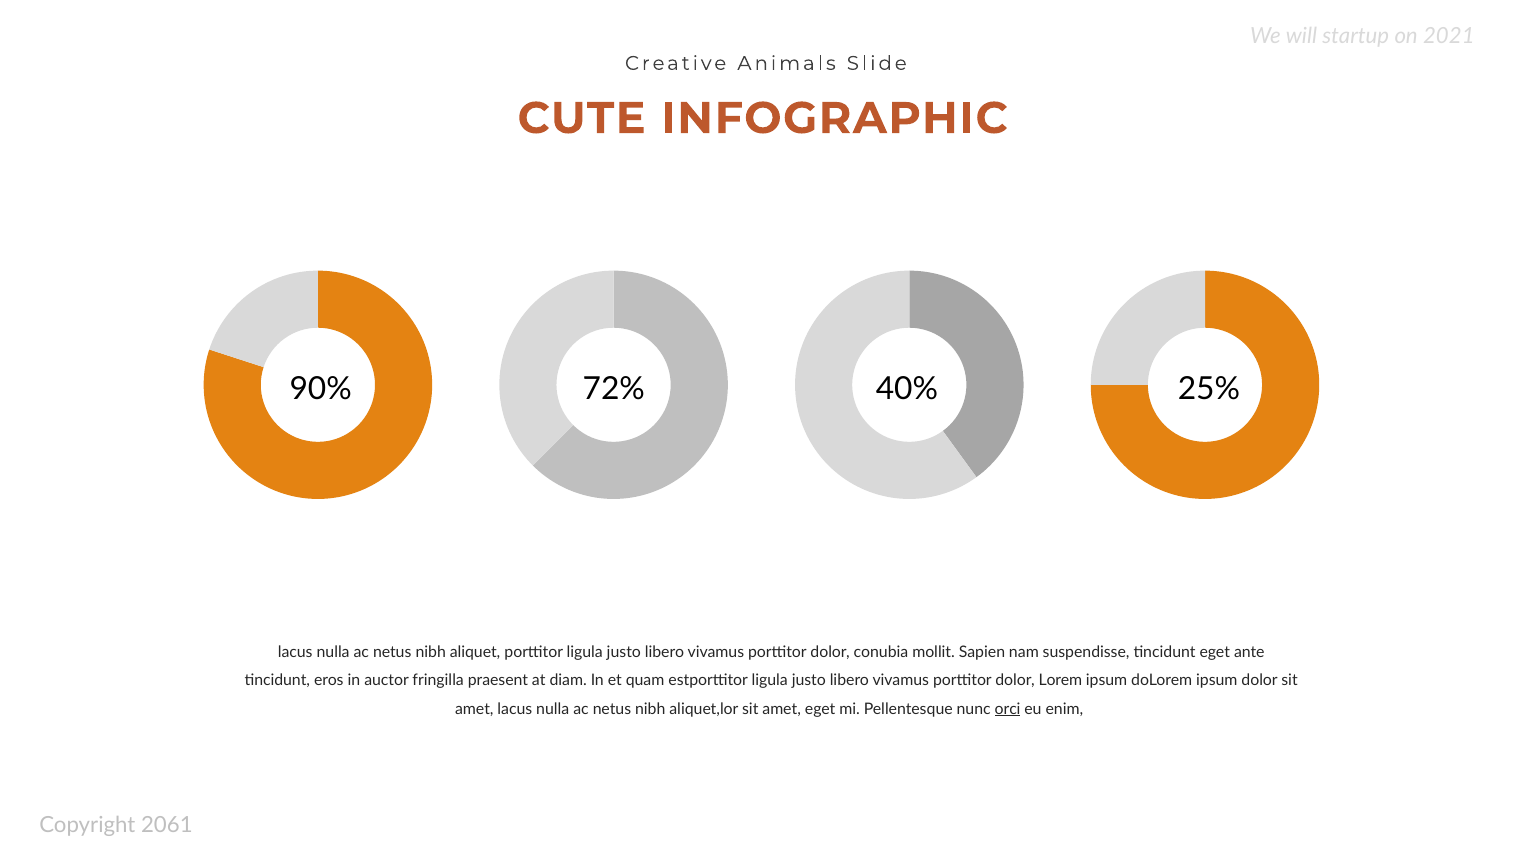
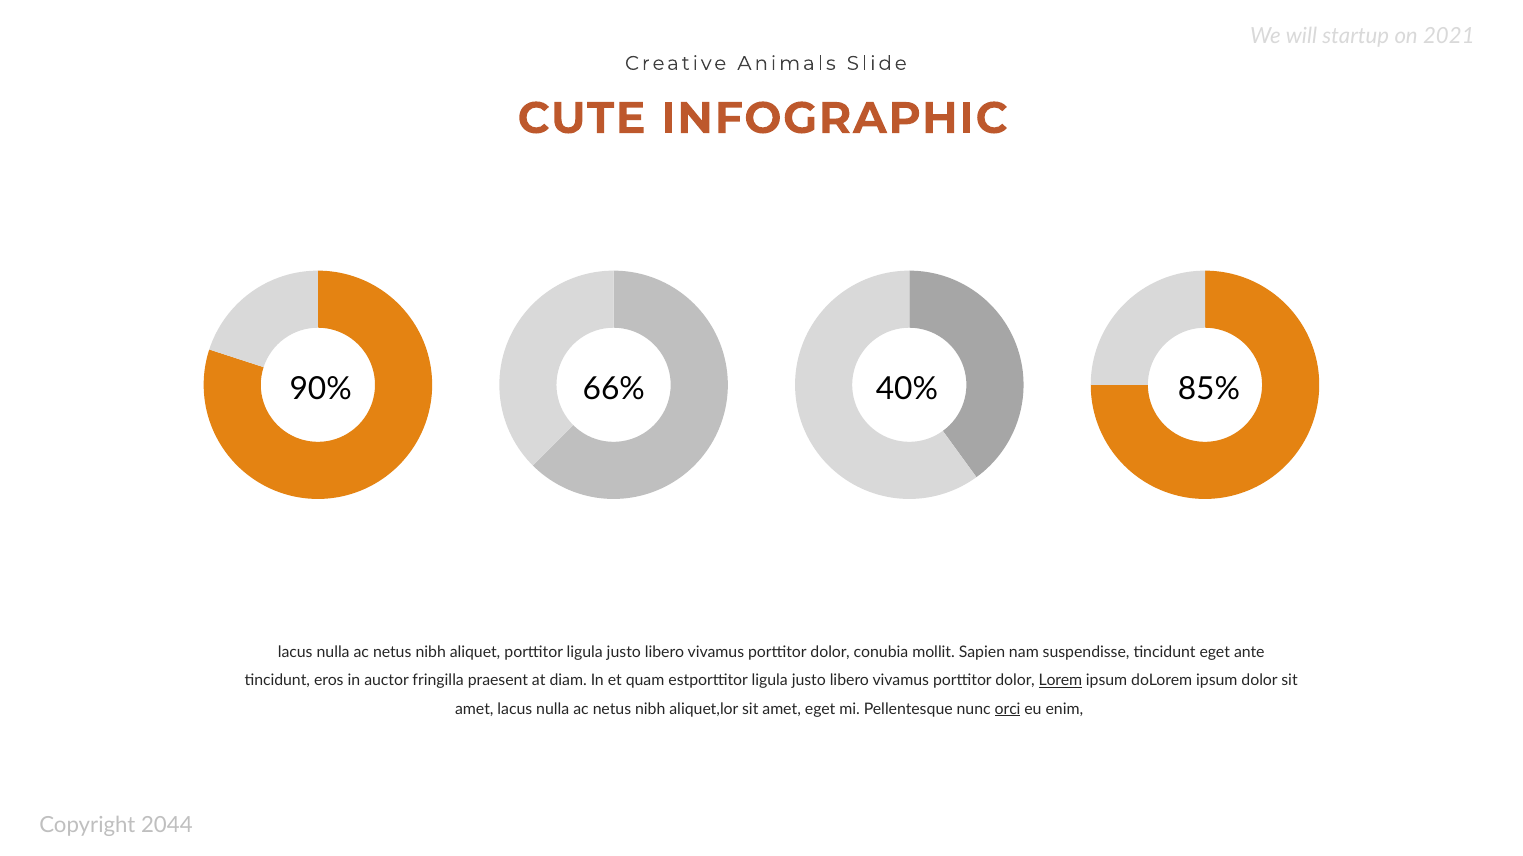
72%: 72% -> 66% (614, 389)
25%: 25% -> 85% (1209, 389)
Lorem underline: none -> present (1060, 681)
2061: 2061 -> 2044 (167, 826)
